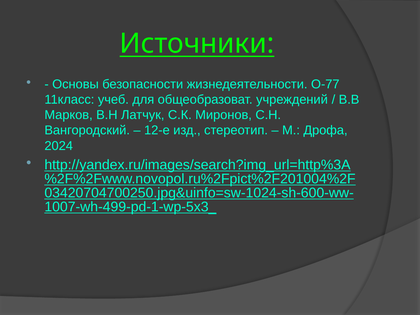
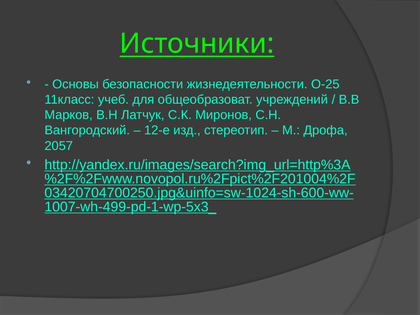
О-77: О-77 -> О-25 (325, 84)
2024: 2024 -> 2057 (59, 146)
